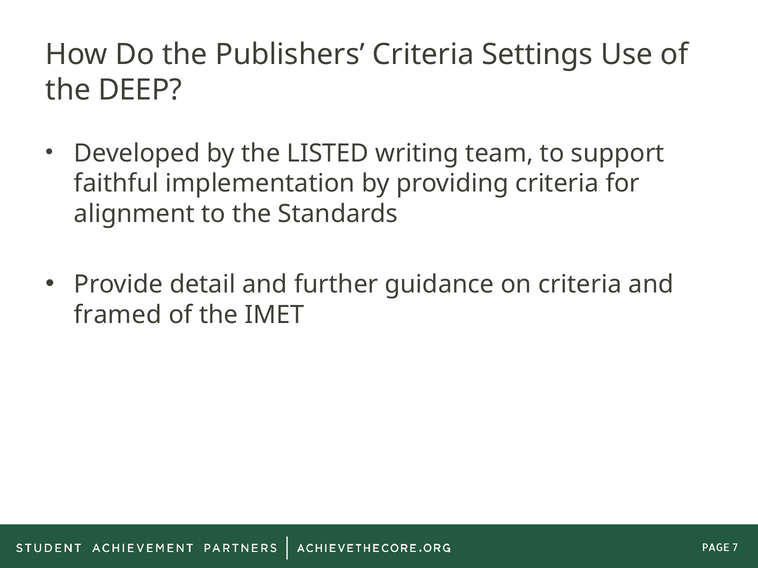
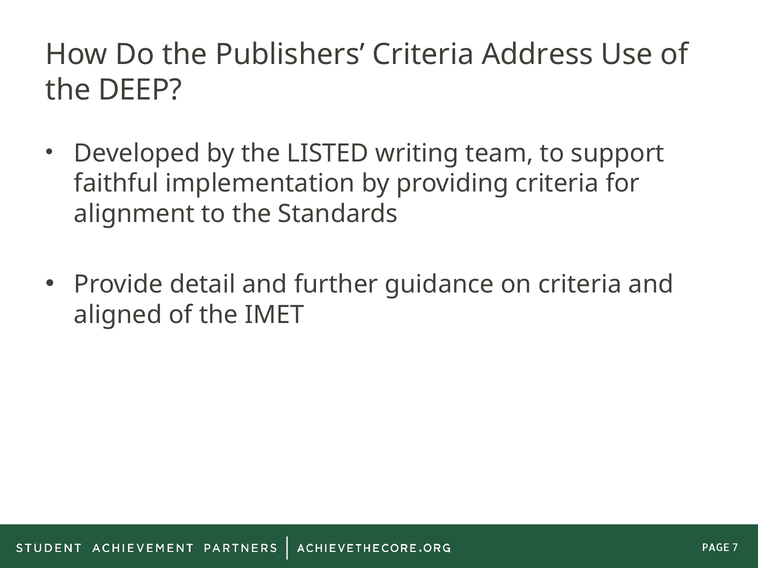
Settings: Settings -> Address (537, 54)
framed: framed -> aligned (118, 315)
